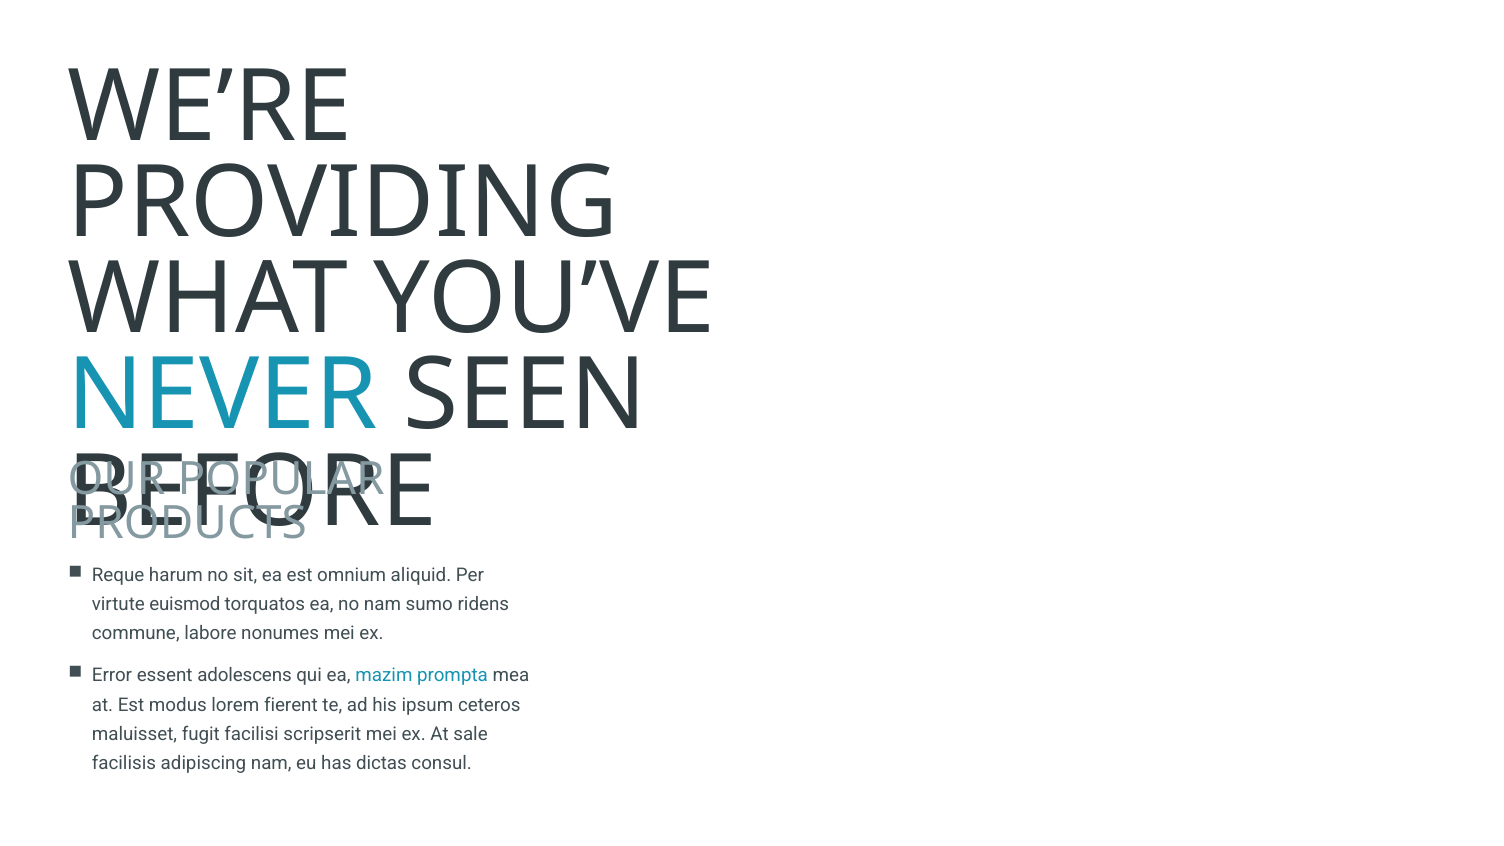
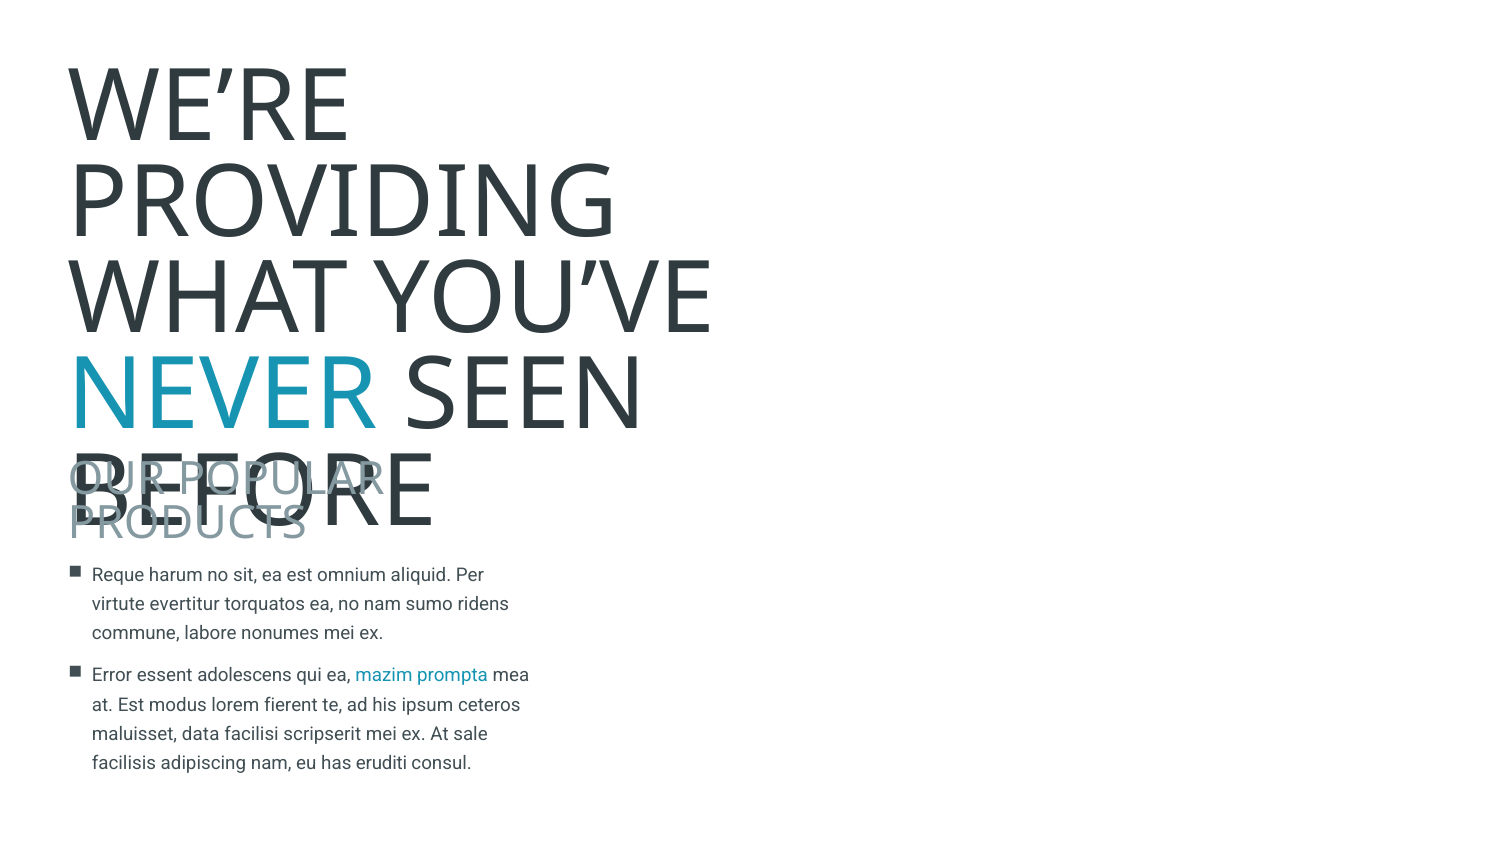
euismod: euismod -> evertitur (185, 604)
fugit: fugit -> data (201, 734)
dictas: dictas -> eruditi (382, 763)
